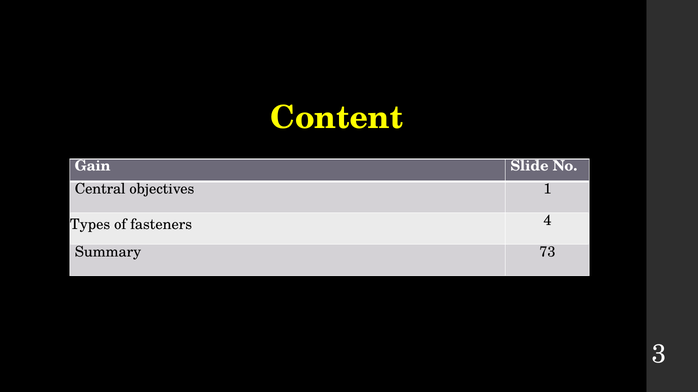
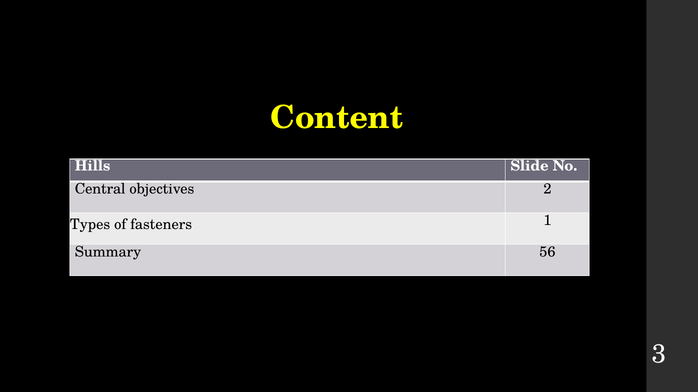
Gain: Gain -> Hills (93, 166)
1: 1 -> 2 (547, 189)
4: 4 -> 1 (547, 221)
73: 73 -> 56 (547, 252)
